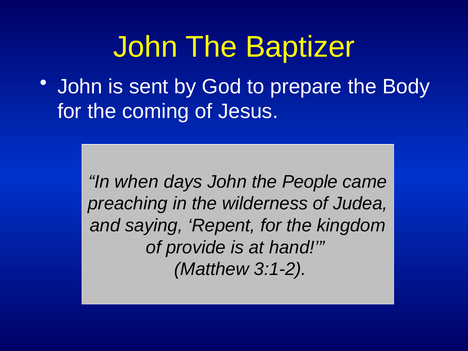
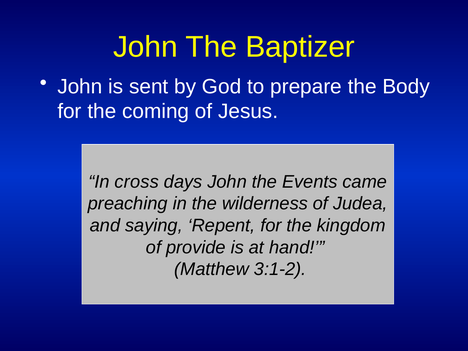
when: when -> cross (137, 182)
People: People -> Events (310, 182)
